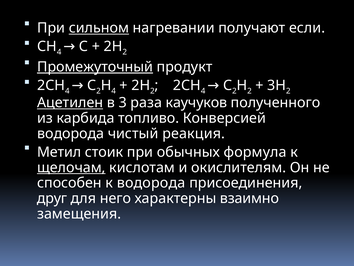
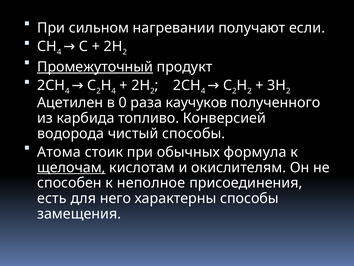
сильном underline: present -> none (99, 28)
Ацетилен underline: present -> none (70, 103)
3: 3 -> 0 (123, 103)
чистый реакция: реакция -> способы (194, 133)
Метил: Метил -> Атома (59, 152)
к водорода: водорода -> неполное (151, 183)
друг: друг -> есть (52, 198)
характерны взаимно: взаимно -> способы (249, 198)
